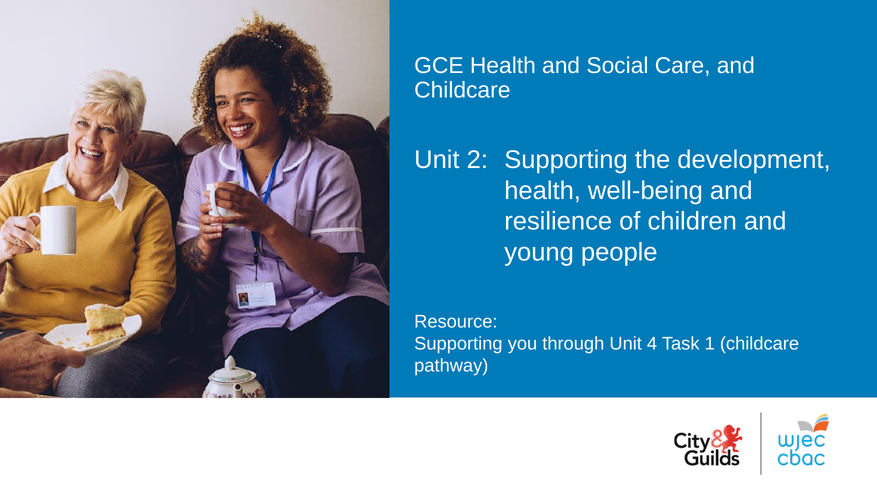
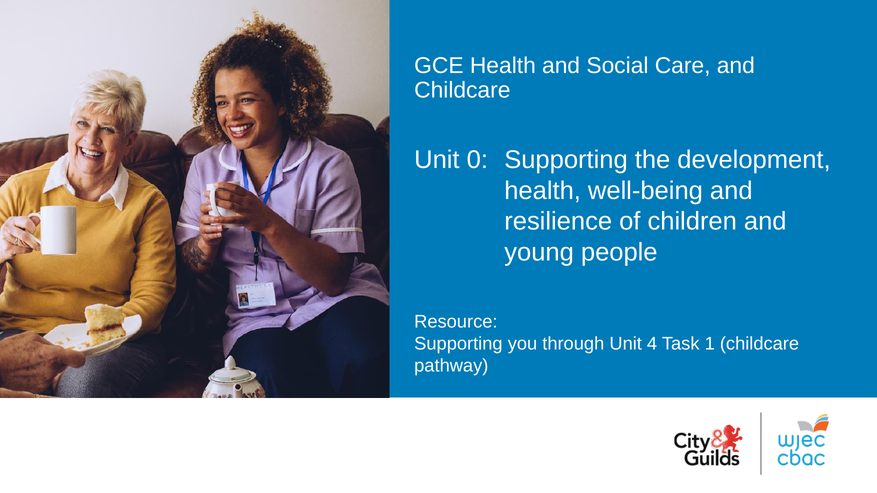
2: 2 -> 0 (477, 160)
